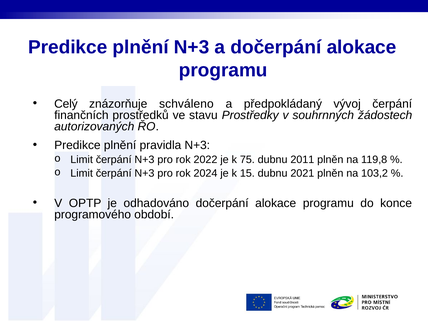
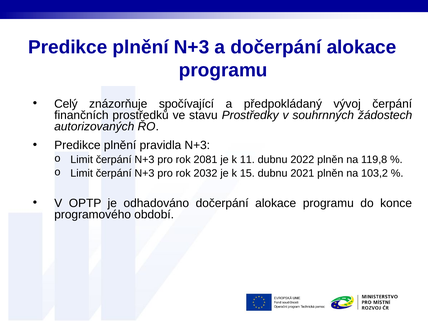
schváleno: schváleno -> spočívající (186, 104)
2022: 2022 -> 2081 (205, 160)
75: 75 -> 11 (247, 160)
2011: 2011 -> 2022 (302, 160)
2024: 2024 -> 2032 (205, 173)
